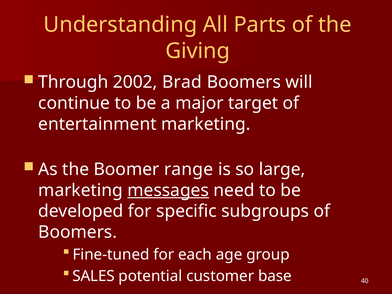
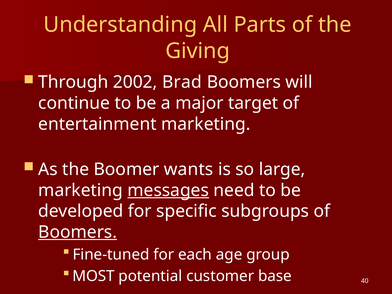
range: range -> wants (189, 169)
Boomers underline: none -> present (78, 232)
SALES: SALES -> MOST (94, 276)
